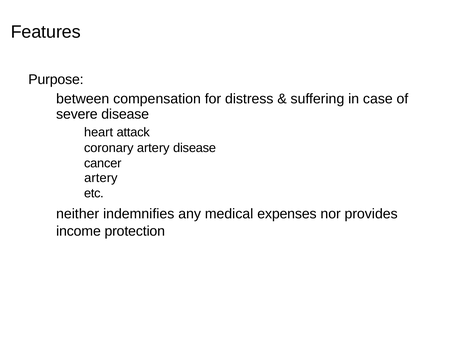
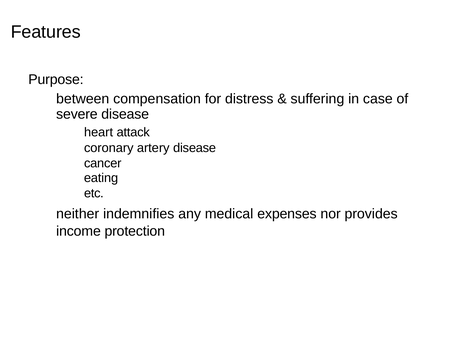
artery: artery -> eating (101, 178)
